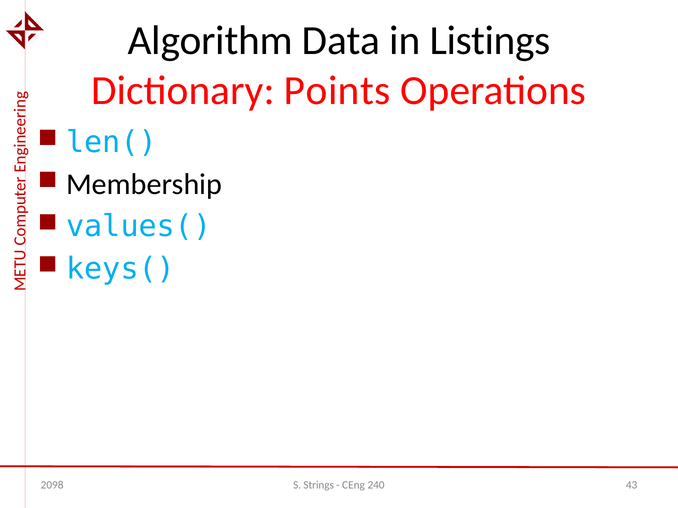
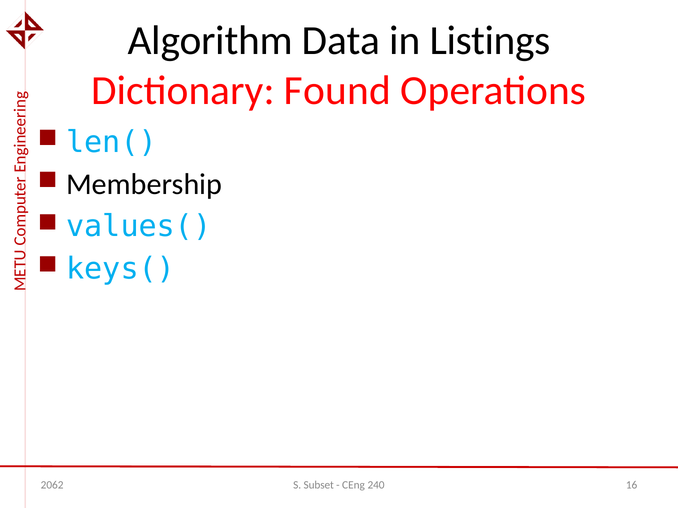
Points: Points -> Found (337, 90)
2098: 2098 -> 2062 (52, 486)
Strings: Strings -> Subset (319, 486)
43: 43 -> 16 (632, 486)
